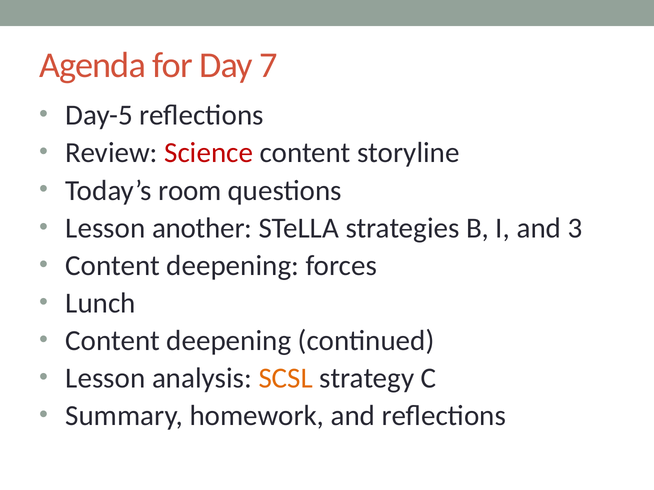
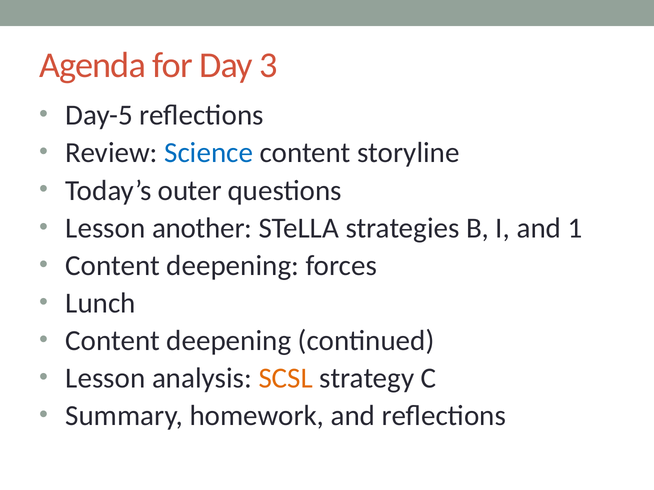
7: 7 -> 3 (268, 65)
Science colour: red -> blue (209, 153)
room: room -> outer (190, 191)
3: 3 -> 1 (575, 228)
